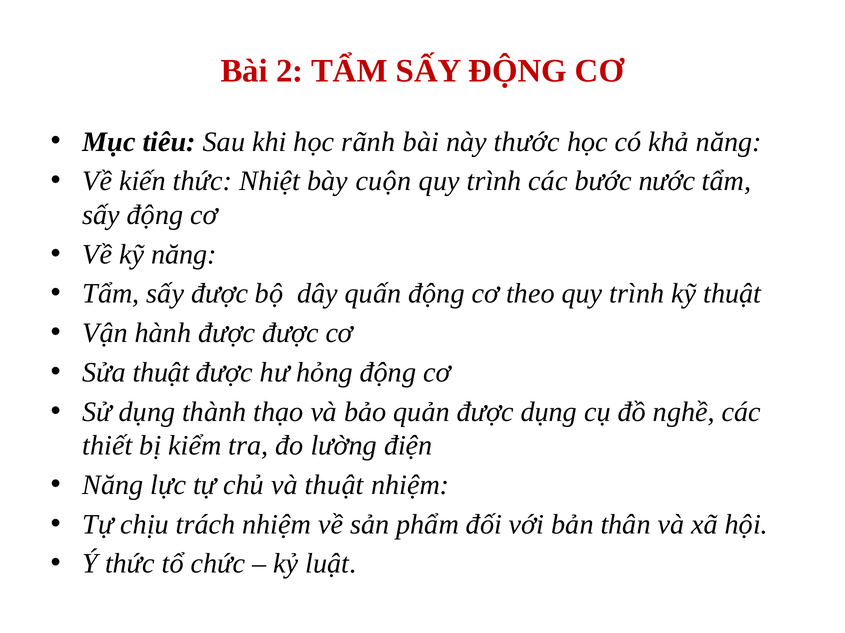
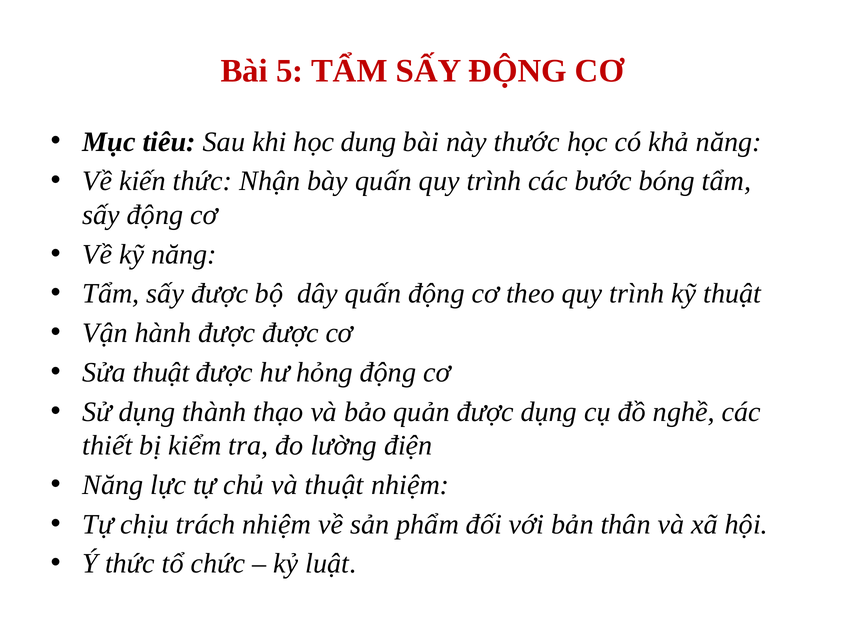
2: 2 -> 5 (290, 71)
rãnh: rãnh -> dung (369, 142)
Nhiệt: Nhiệt -> Nhận (270, 181)
bày cuộn: cuộn -> quấn (383, 181)
nước: nước -> bóng (667, 181)
